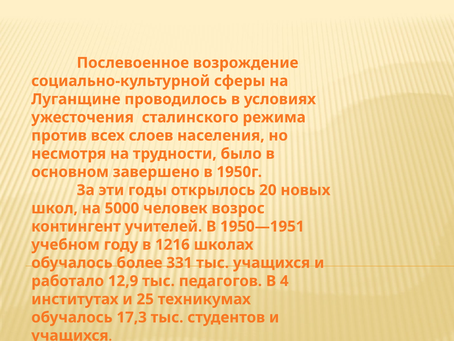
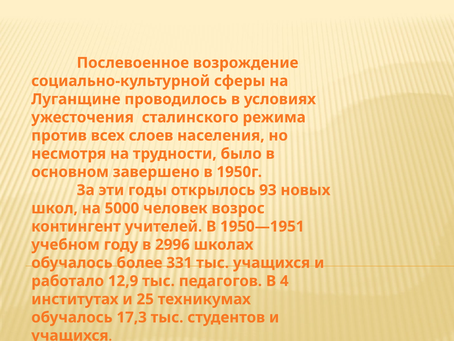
20: 20 -> 93 (268, 190)
1216: 1216 -> 2996 (172, 244)
